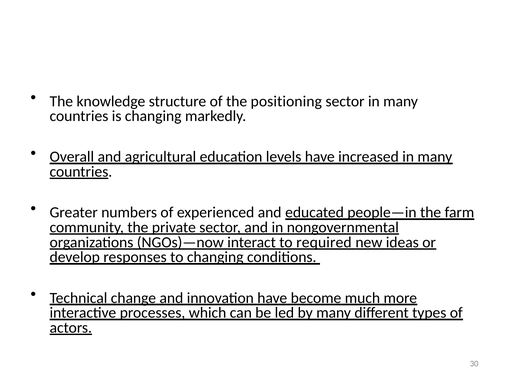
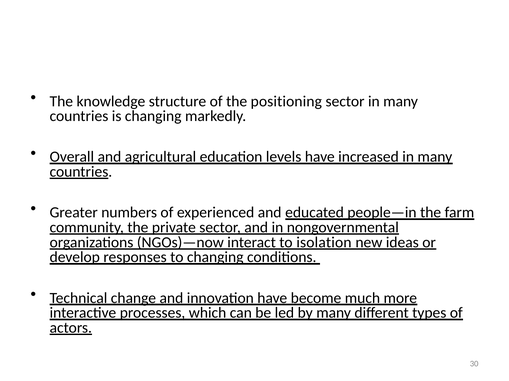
required: required -> isolation (324, 243)
